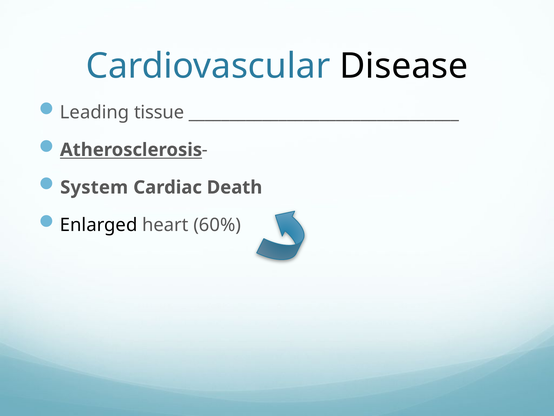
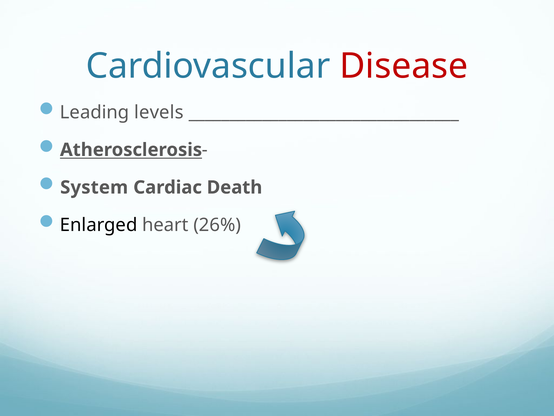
Disease colour: black -> red (404, 66)
tissue: tissue -> levels (159, 112)
60%: 60% -> 26% (217, 225)
